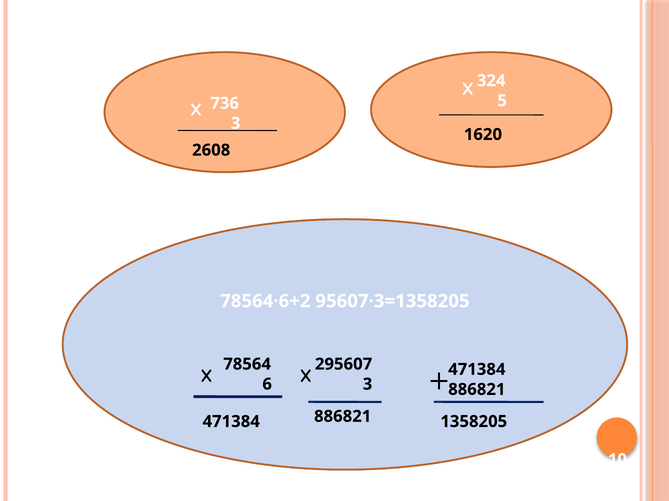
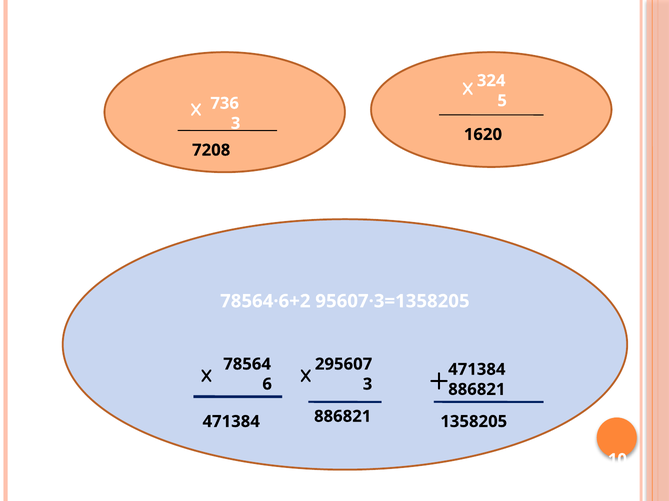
2608: 2608 -> 7208 (211, 150)
